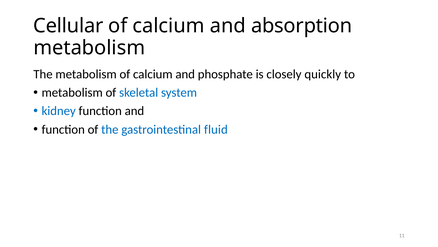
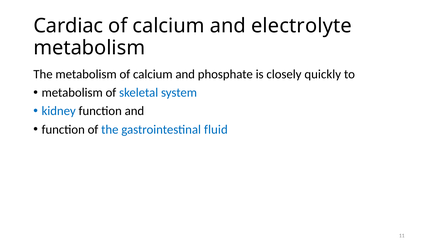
Cellular: Cellular -> Cardiac (68, 26)
absorption: absorption -> electrolyte (301, 26)
